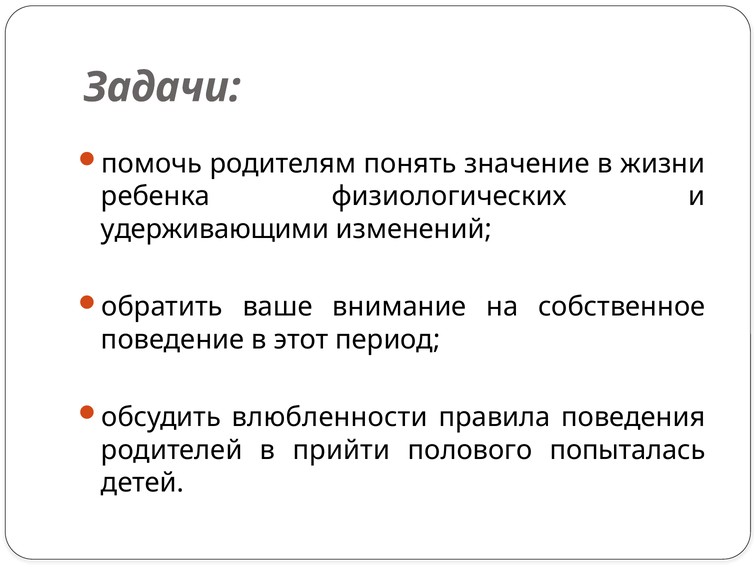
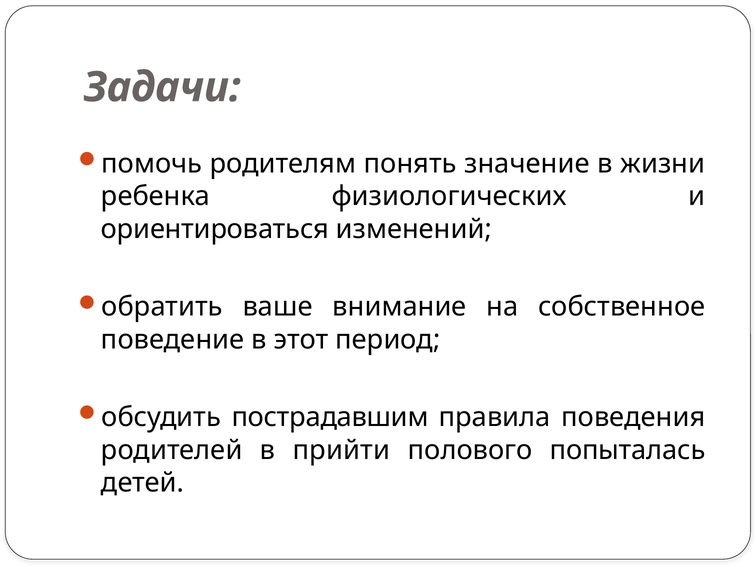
удерживающими: удерживающими -> ориентироваться (215, 229)
влюбленности: влюбленности -> пострадавшим (330, 417)
